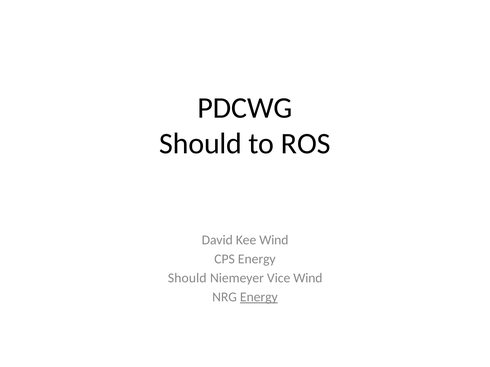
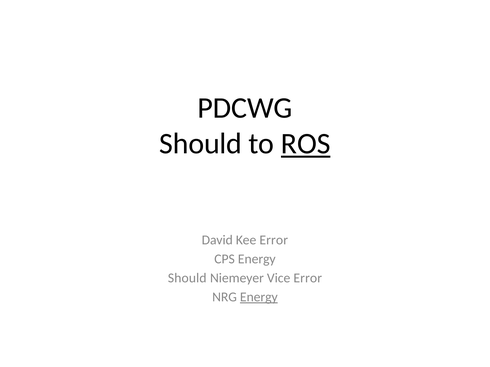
ROS underline: none -> present (306, 144)
Kee Wind: Wind -> Error (274, 240)
Vice Wind: Wind -> Error (308, 278)
